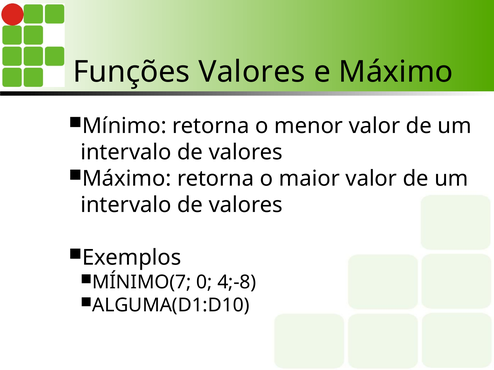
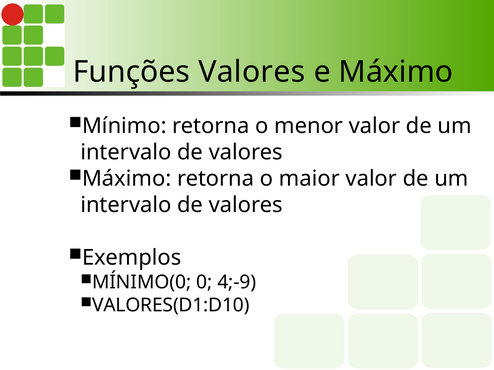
MÍNIMO(7: MÍNIMO(7 -> MÍNIMO(0 (142, 282)
4;-8: 4;-8 -> 4;-9 (237, 282)
ALGUMA(D1:D10: ALGUMA(D1:D10 -> VALORES(D1:D10 (171, 306)
